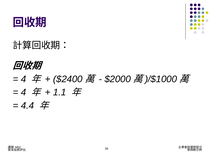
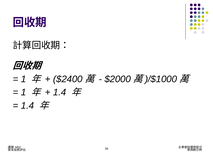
4: 4 -> 1 (24, 79)
4: 4 -> 1 (24, 92)
1.1: 1.1 -> 1.4 (60, 92)
4.4: 4.4 -> 1.4 (28, 105)
